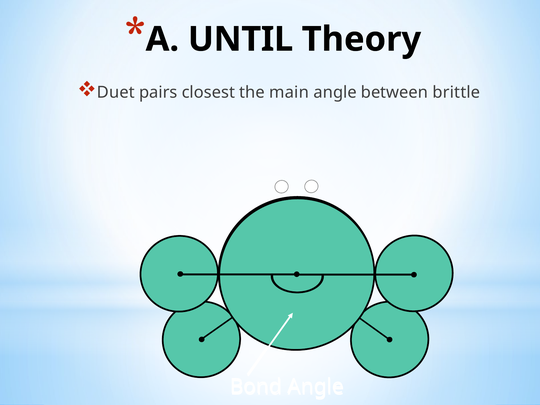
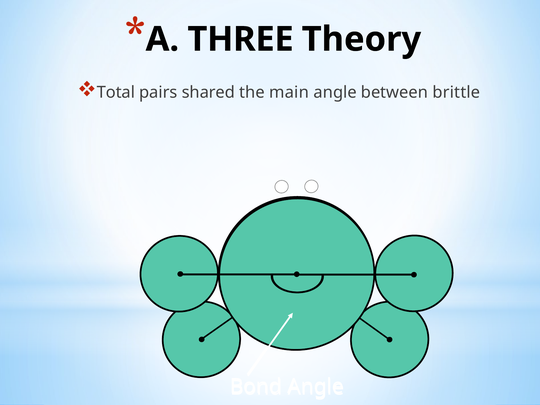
UNTIL: UNTIL -> THREE (241, 39)
Duet: Duet -> Total (116, 92)
closest: closest -> shared (208, 92)
